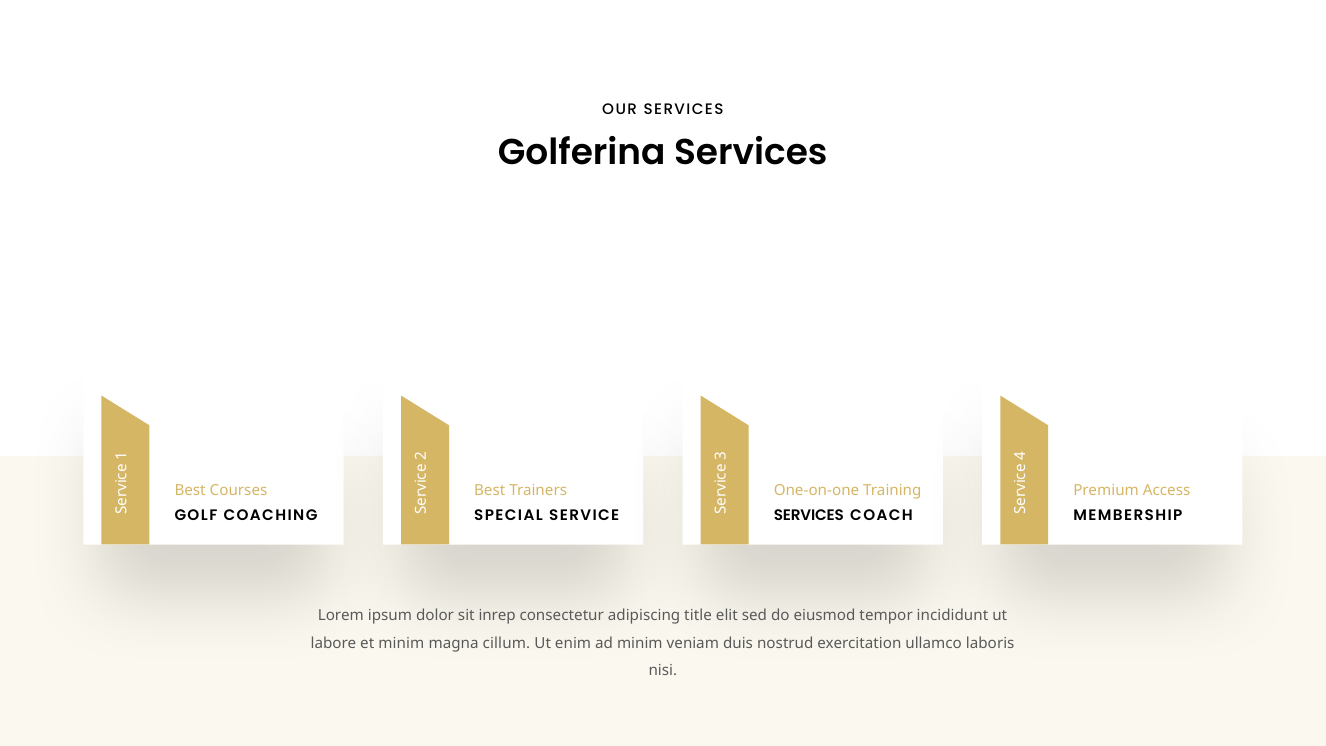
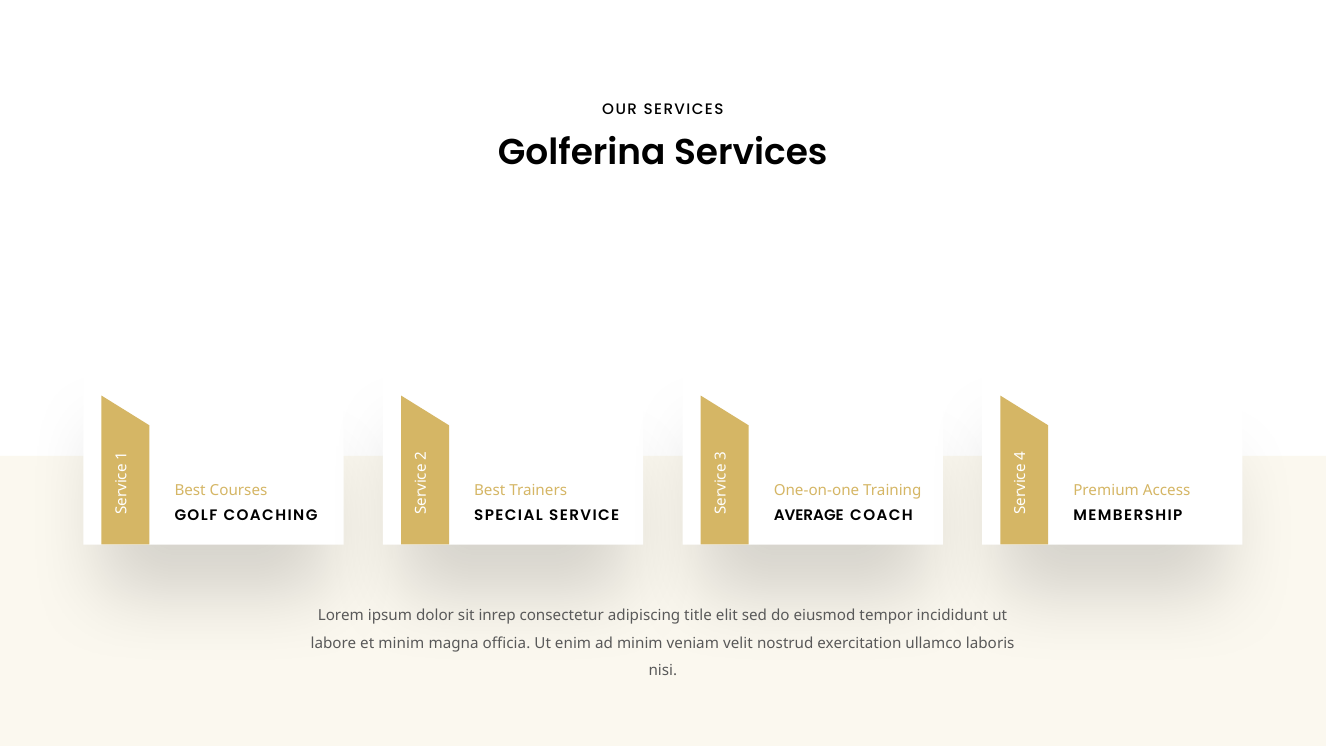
SERVICES: SERVICES -> AVERAGE (809, 516)
cillum: cillum -> officia (506, 643)
duis: duis -> velit (738, 643)
